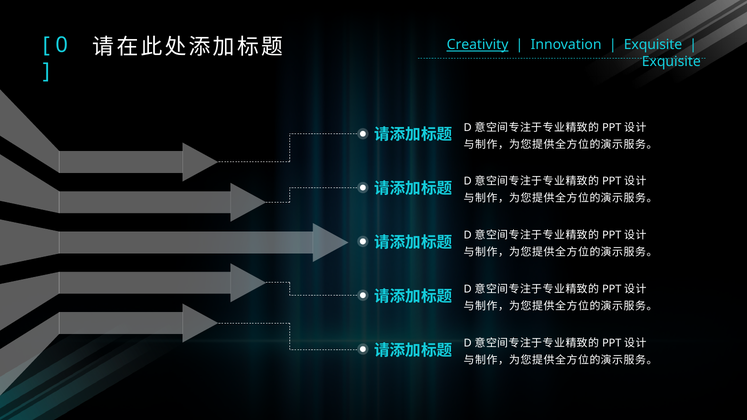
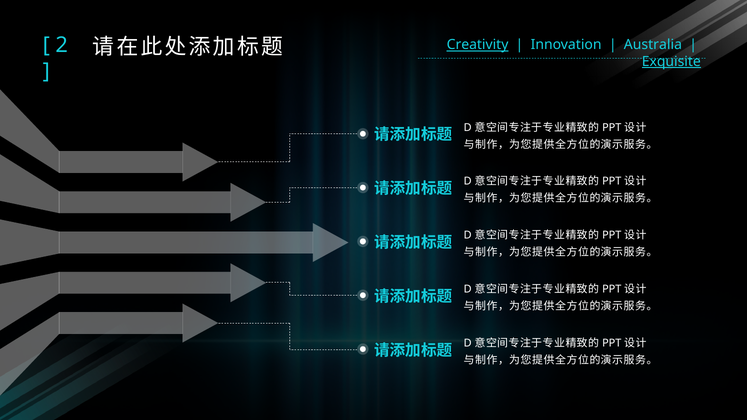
Exquisite: Exquisite -> Australia (653, 45)
0: 0 -> 2 (62, 45)
Exquisite underline: none -> present (671, 62)
